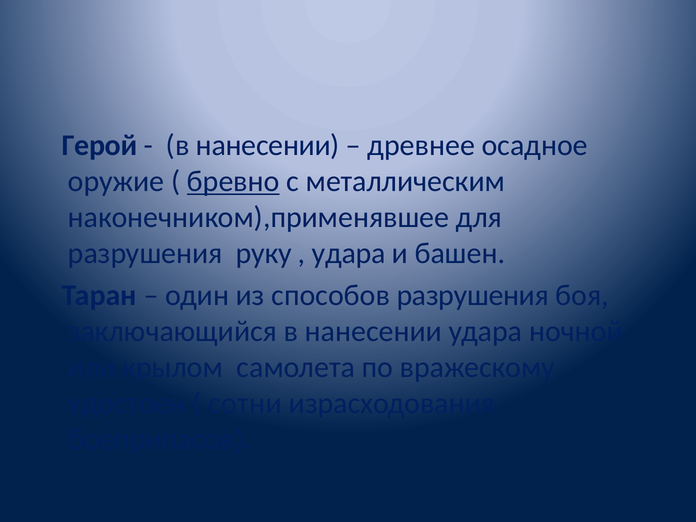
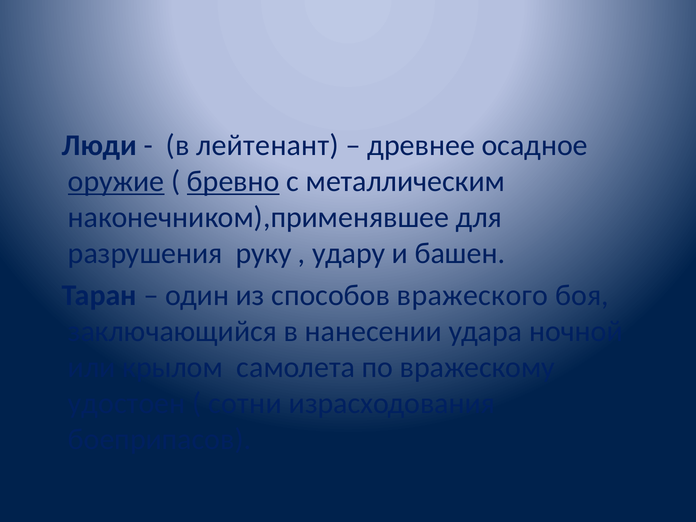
Герой: Герой -> Люди (99, 145)
нанесении: нанесении -> лейтенант (267, 145)
оружие underline: none -> present (116, 181)
удара: удара -> удару (349, 253)
способов разрушения: разрушения -> вражеского (472, 295)
